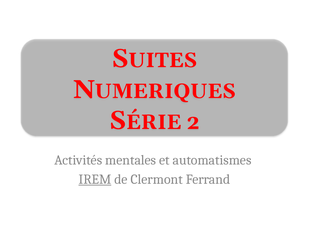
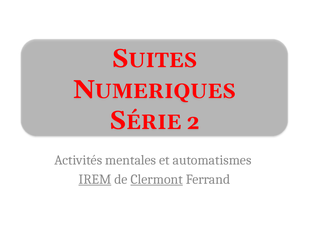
Clermont underline: none -> present (157, 179)
